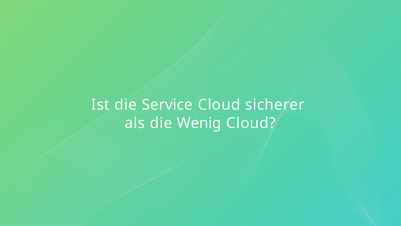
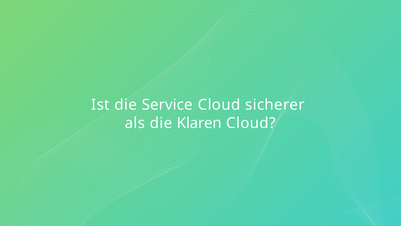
Wenig: Wenig -> Klaren (199, 123)
